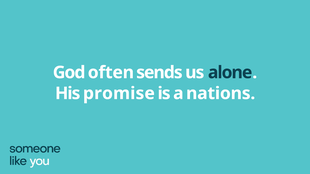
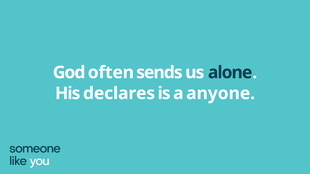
promise: promise -> declares (119, 94)
nations: nations -> anyone (221, 94)
